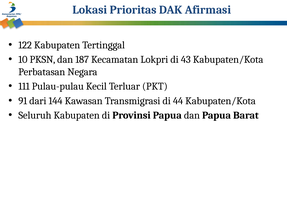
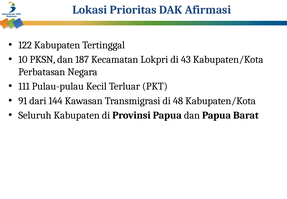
44: 44 -> 48 (178, 101)
